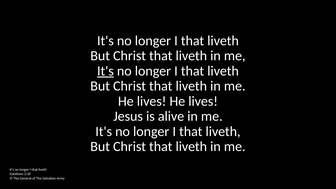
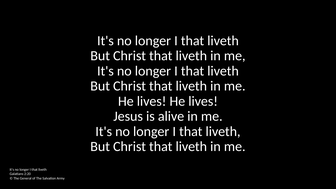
It's underline: present -> none (105, 71)
